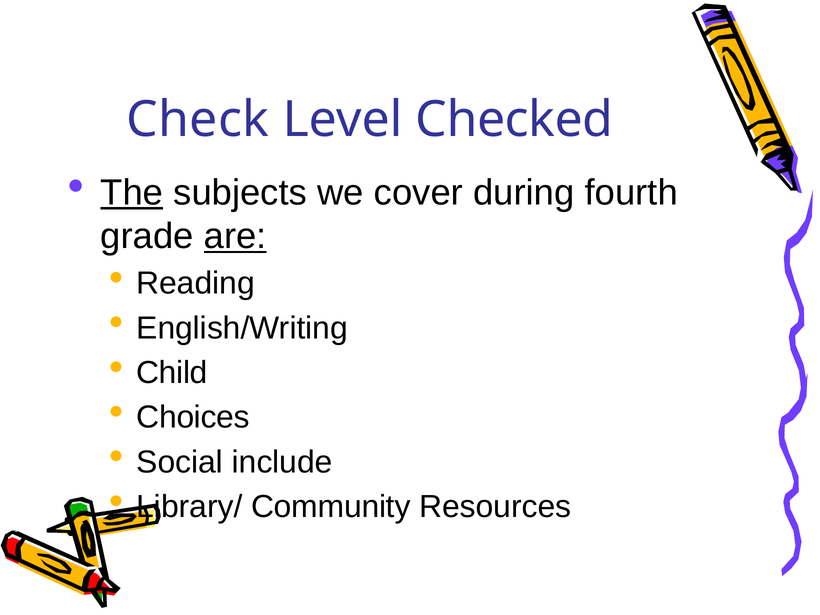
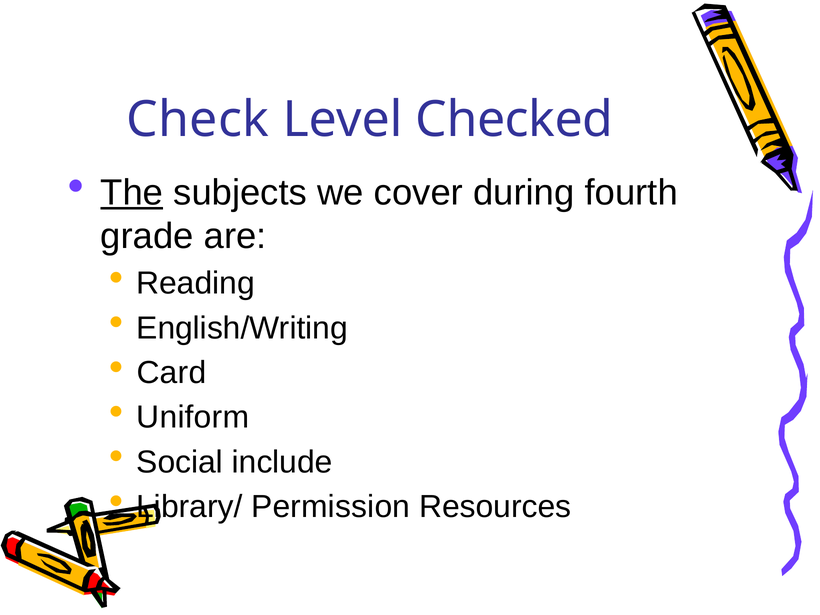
are underline: present -> none (235, 236)
Child: Child -> Card (172, 373)
Choices: Choices -> Uniform (193, 417)
Community: Community -> Permission (331, 507)
